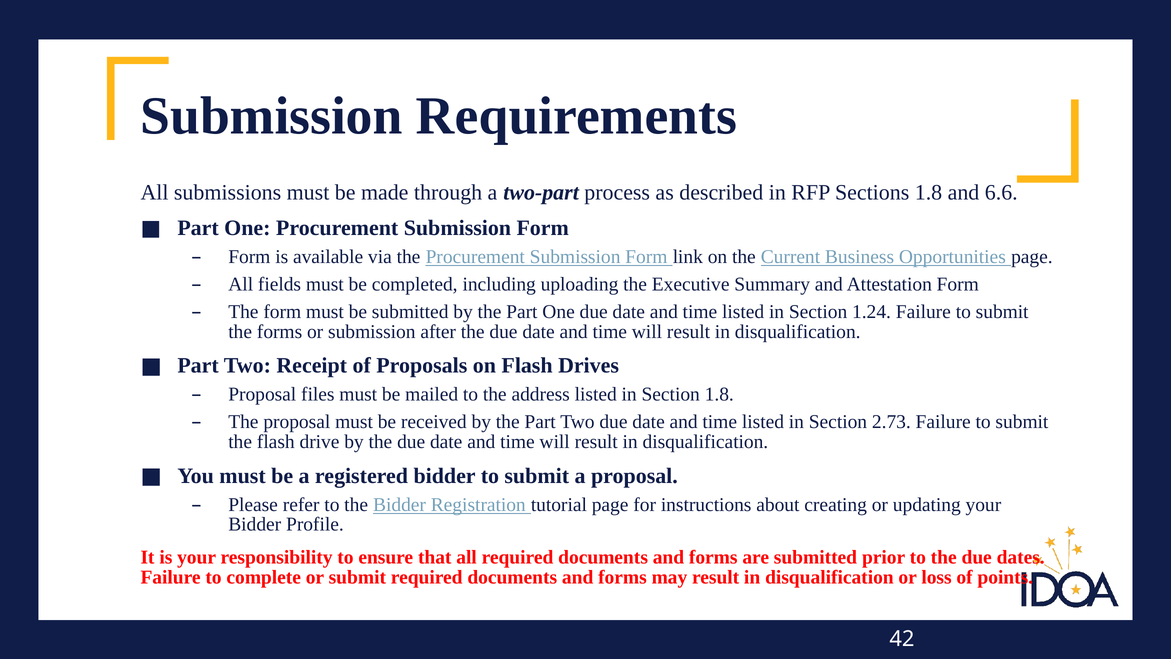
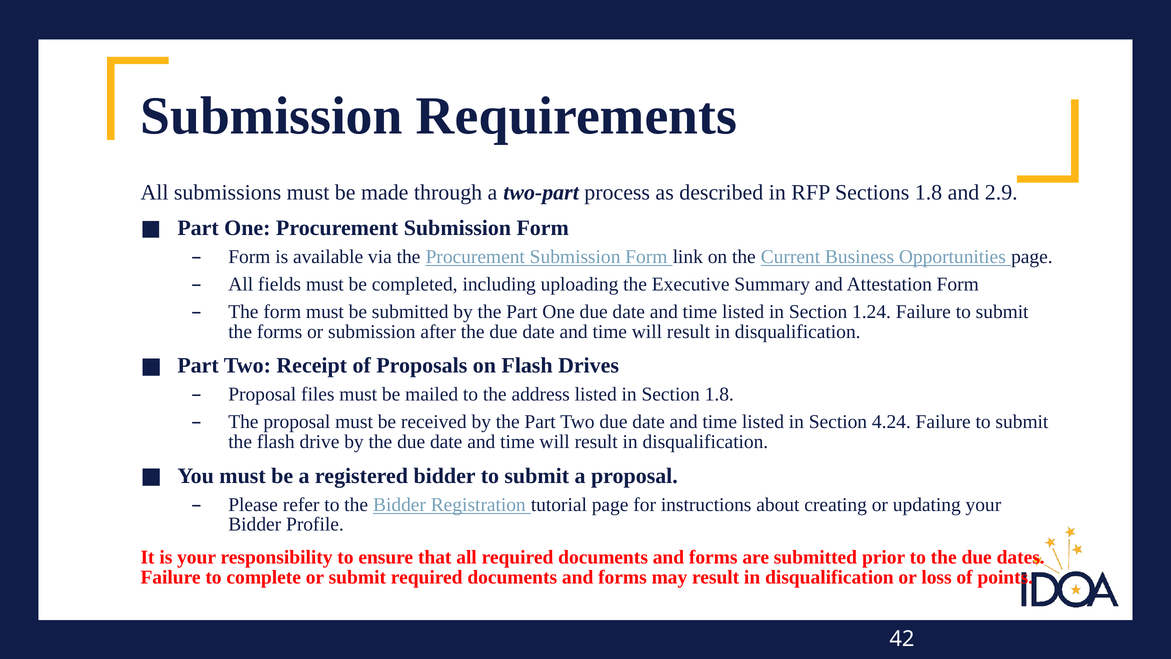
6.6: 6.6 -> 2.9 (1001, 193)
2.73: 2.73 -> 4.24 (891, 422)
